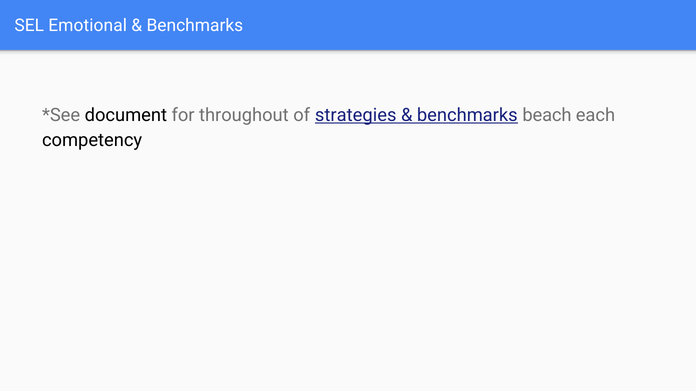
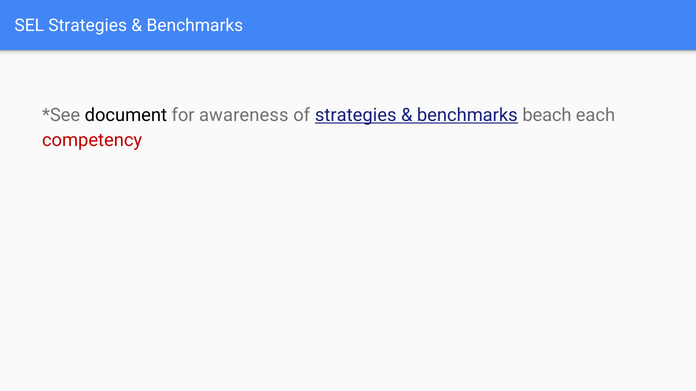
SEL Emotional: Emotional -> Strategies (88, 25)
throughout: throughout -> awareness (244, 115)
competency colour: black -> red (92, 140)
